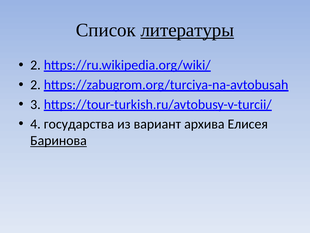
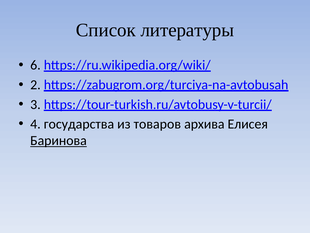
литературы underline: present -> none (187, 30)
2: 2 -> 6 (35, 65)
вариант: вариант -> товаров (157, 124)
